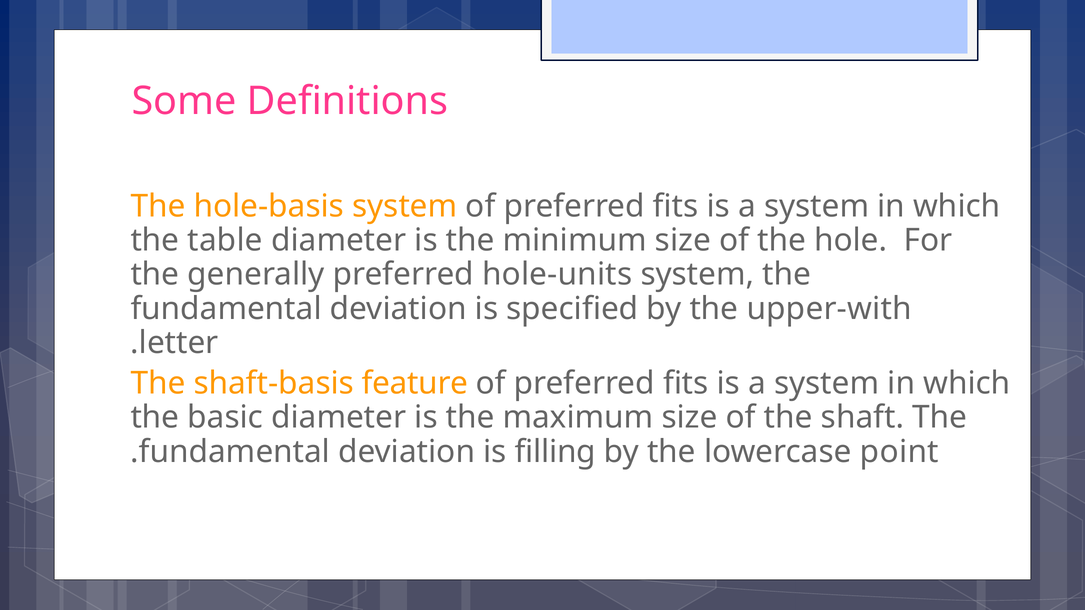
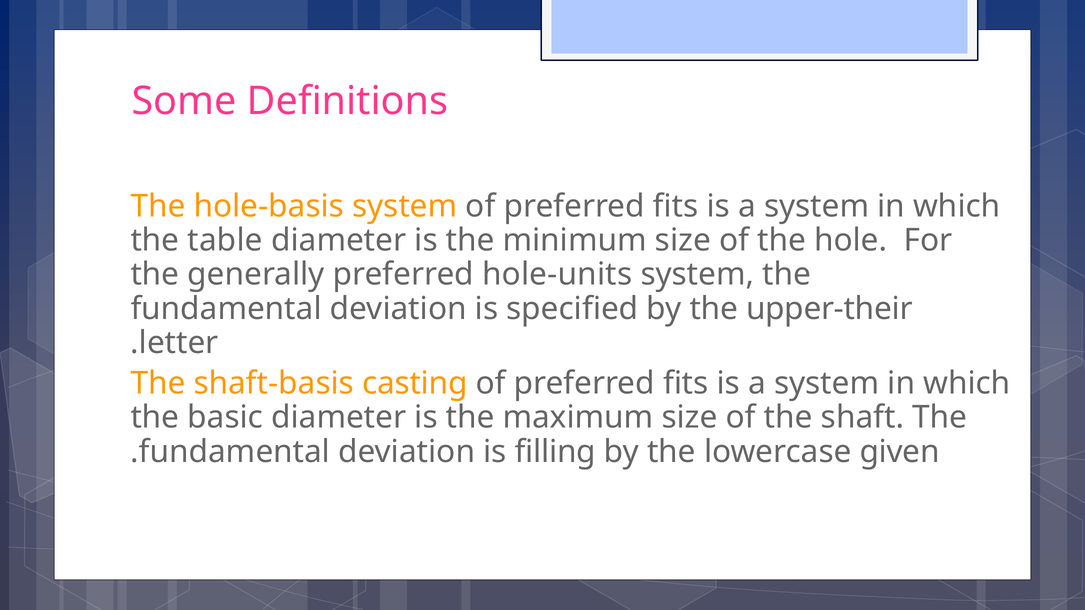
upper-with: upper-with -> upper-their (829, 309)
feature: feature -> casting (415, 384)
point: point -> given (900, 452)
